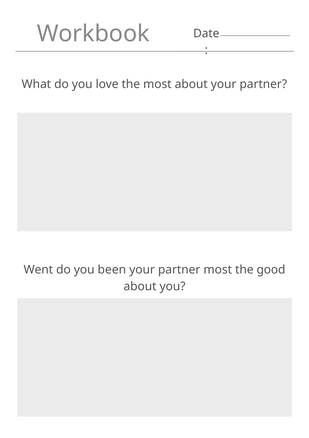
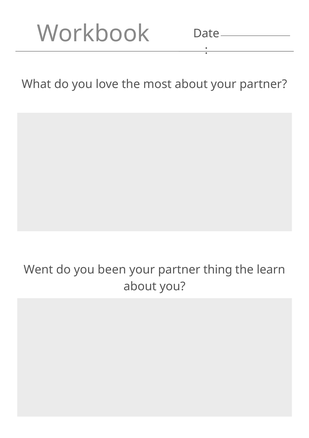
partner most: most -> thing (218, 269)
good: good -> learn (271, 269)
